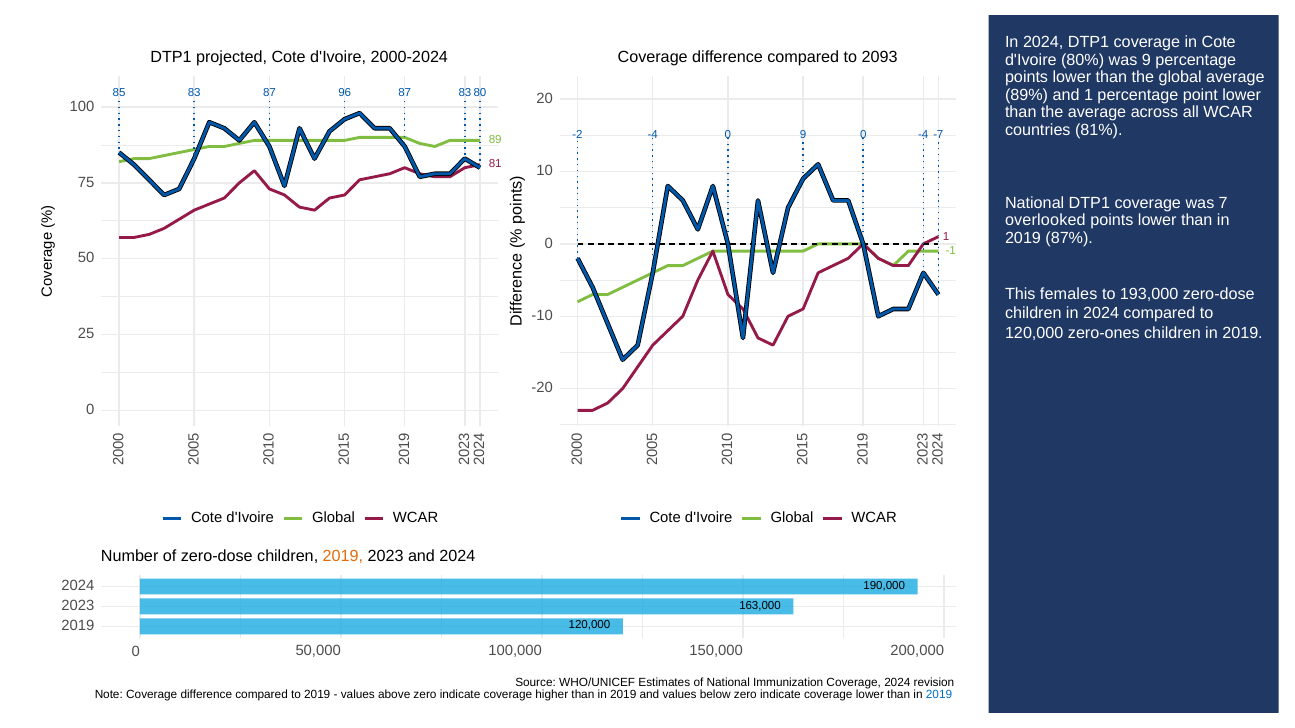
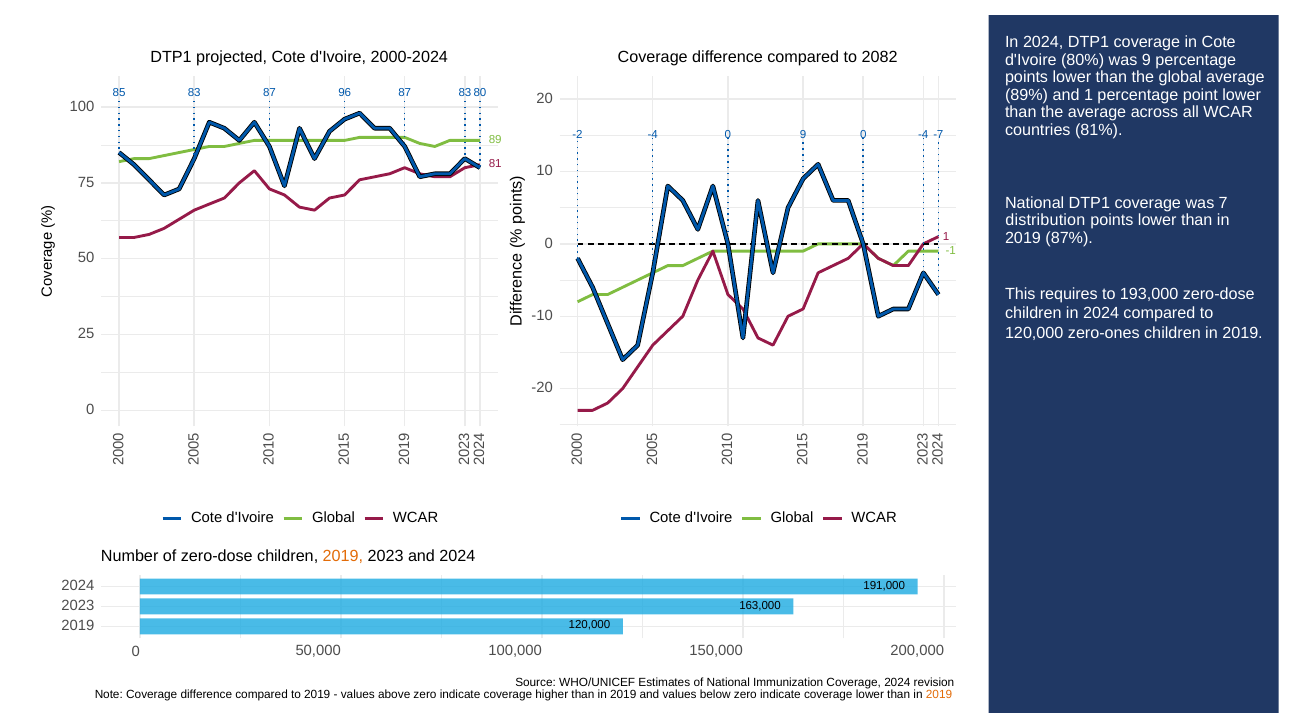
2093: 2093 -> 2082 (880, 57)
overlooked: overlooked -> distribution (1045, 221)
females: females -> requires (1069, 294)
190,000: 190,000 -> 191,000 (884, 586)
2019 colour: blue -> orange (939, 695)
